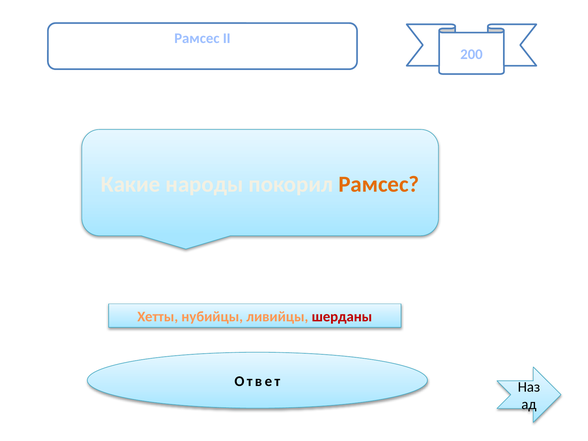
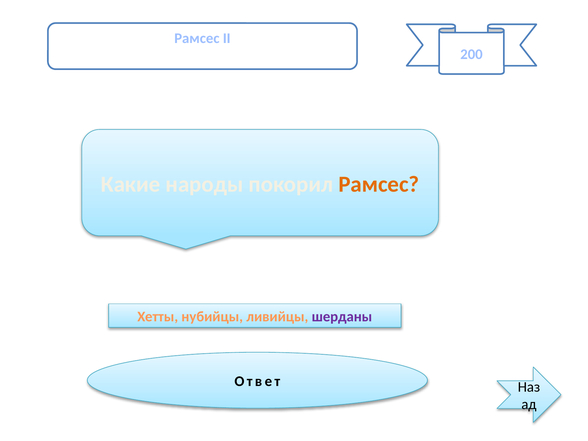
шерданы colour: red -> purple (342, 317)
